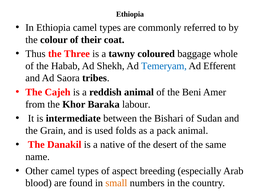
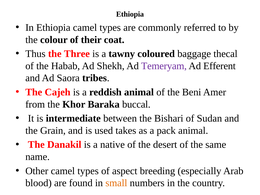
whole: whole -> thecal (225, 54)
Temeryam colour: blue -> purple (164, 66)
labour: labour -> buccal (136, 104)
folds: folds -> takes (126, 131)
